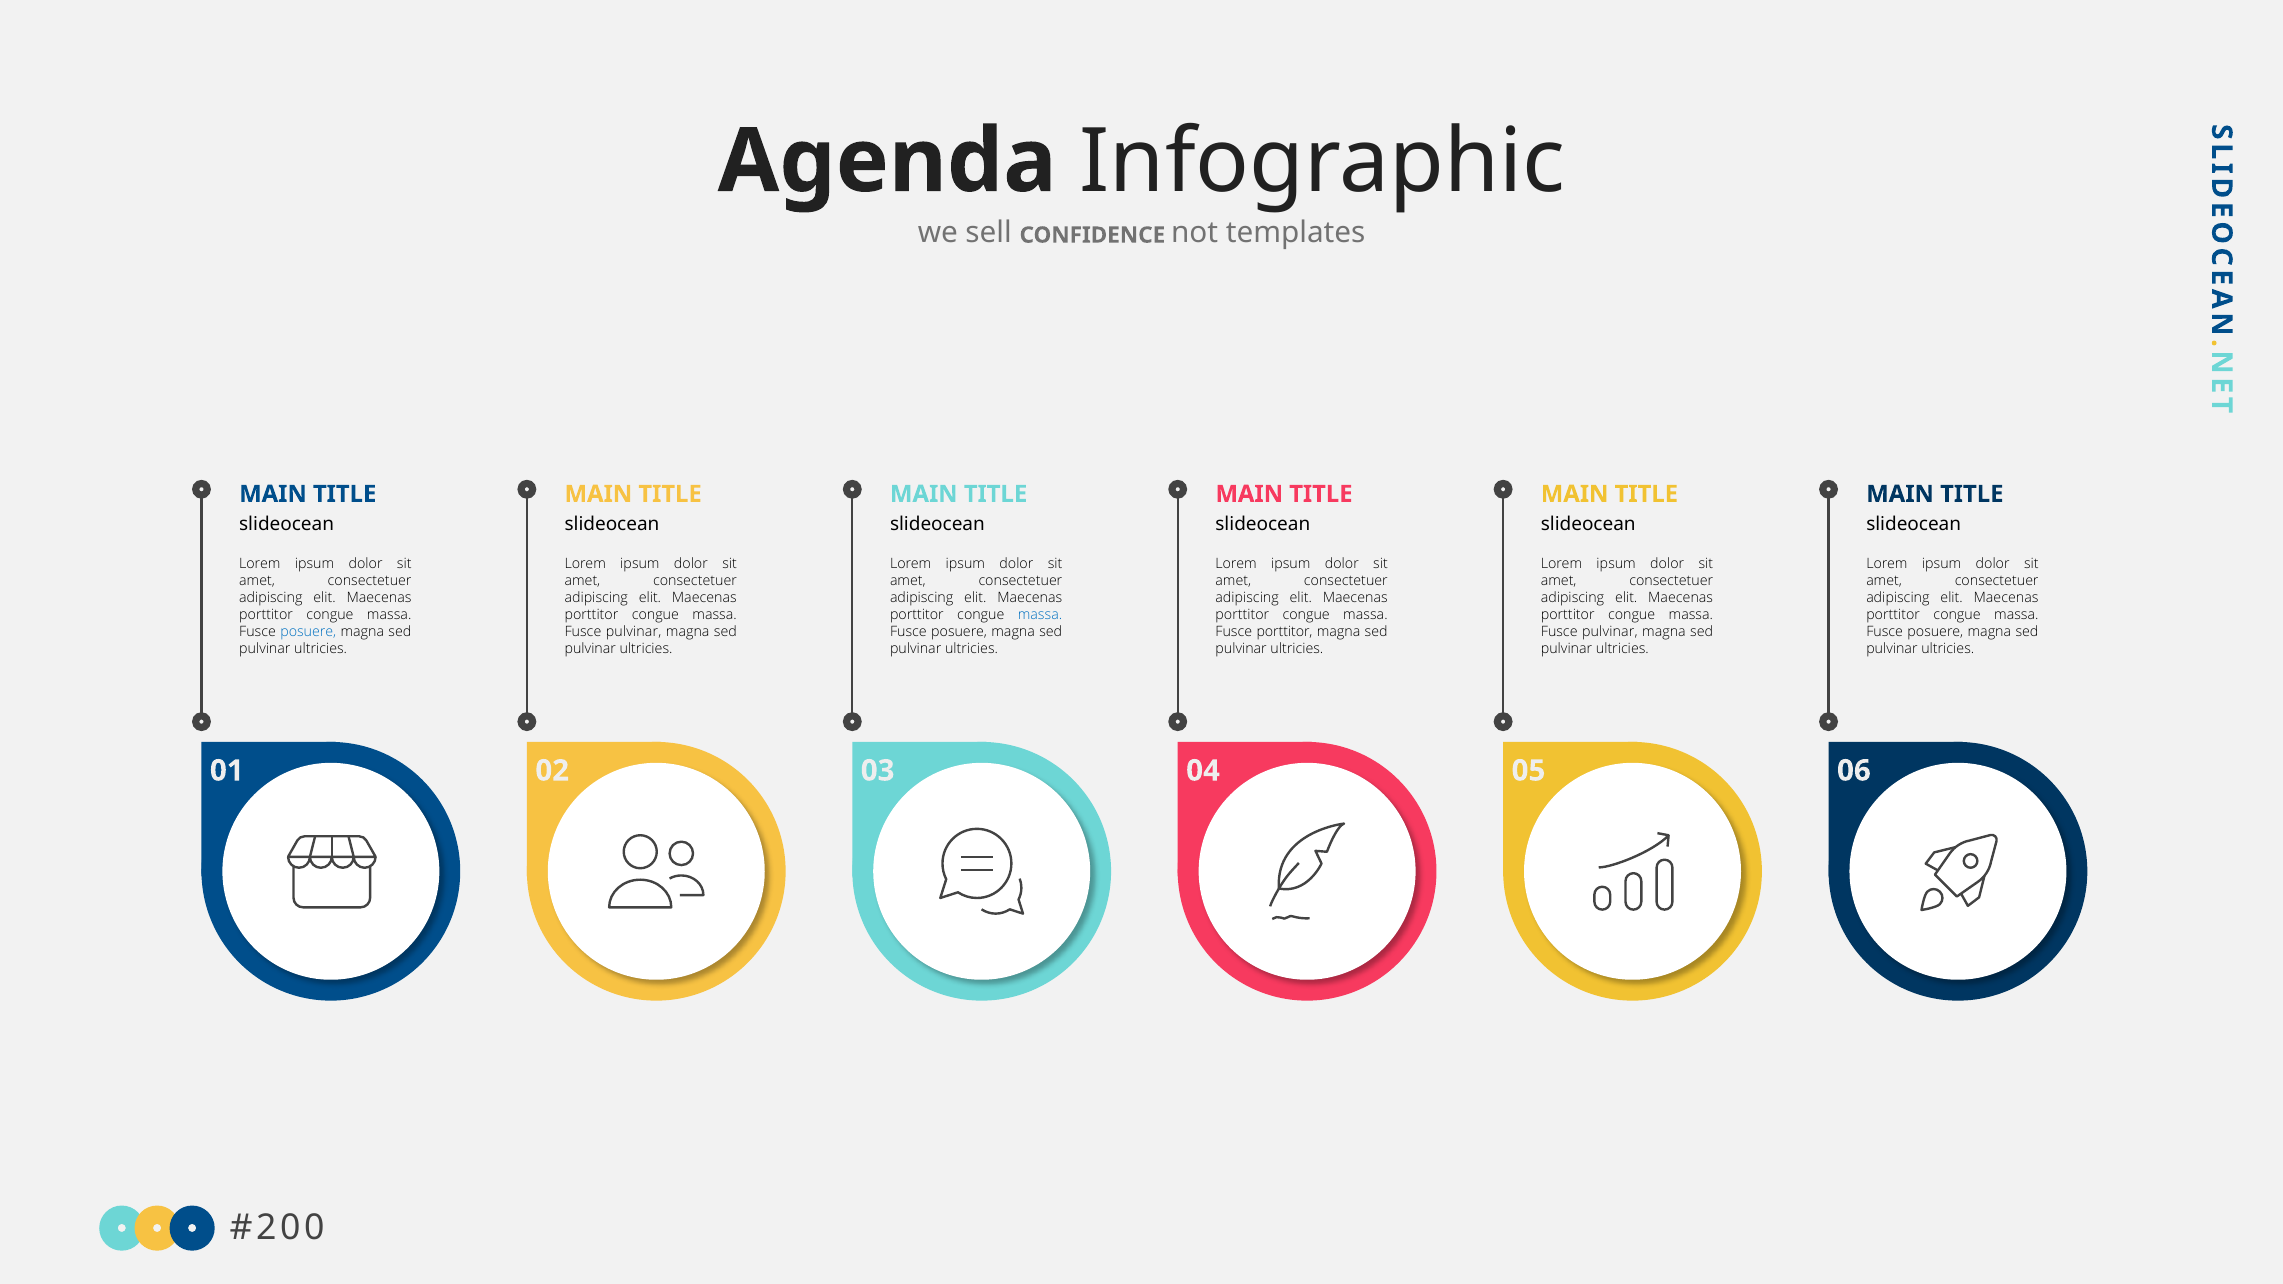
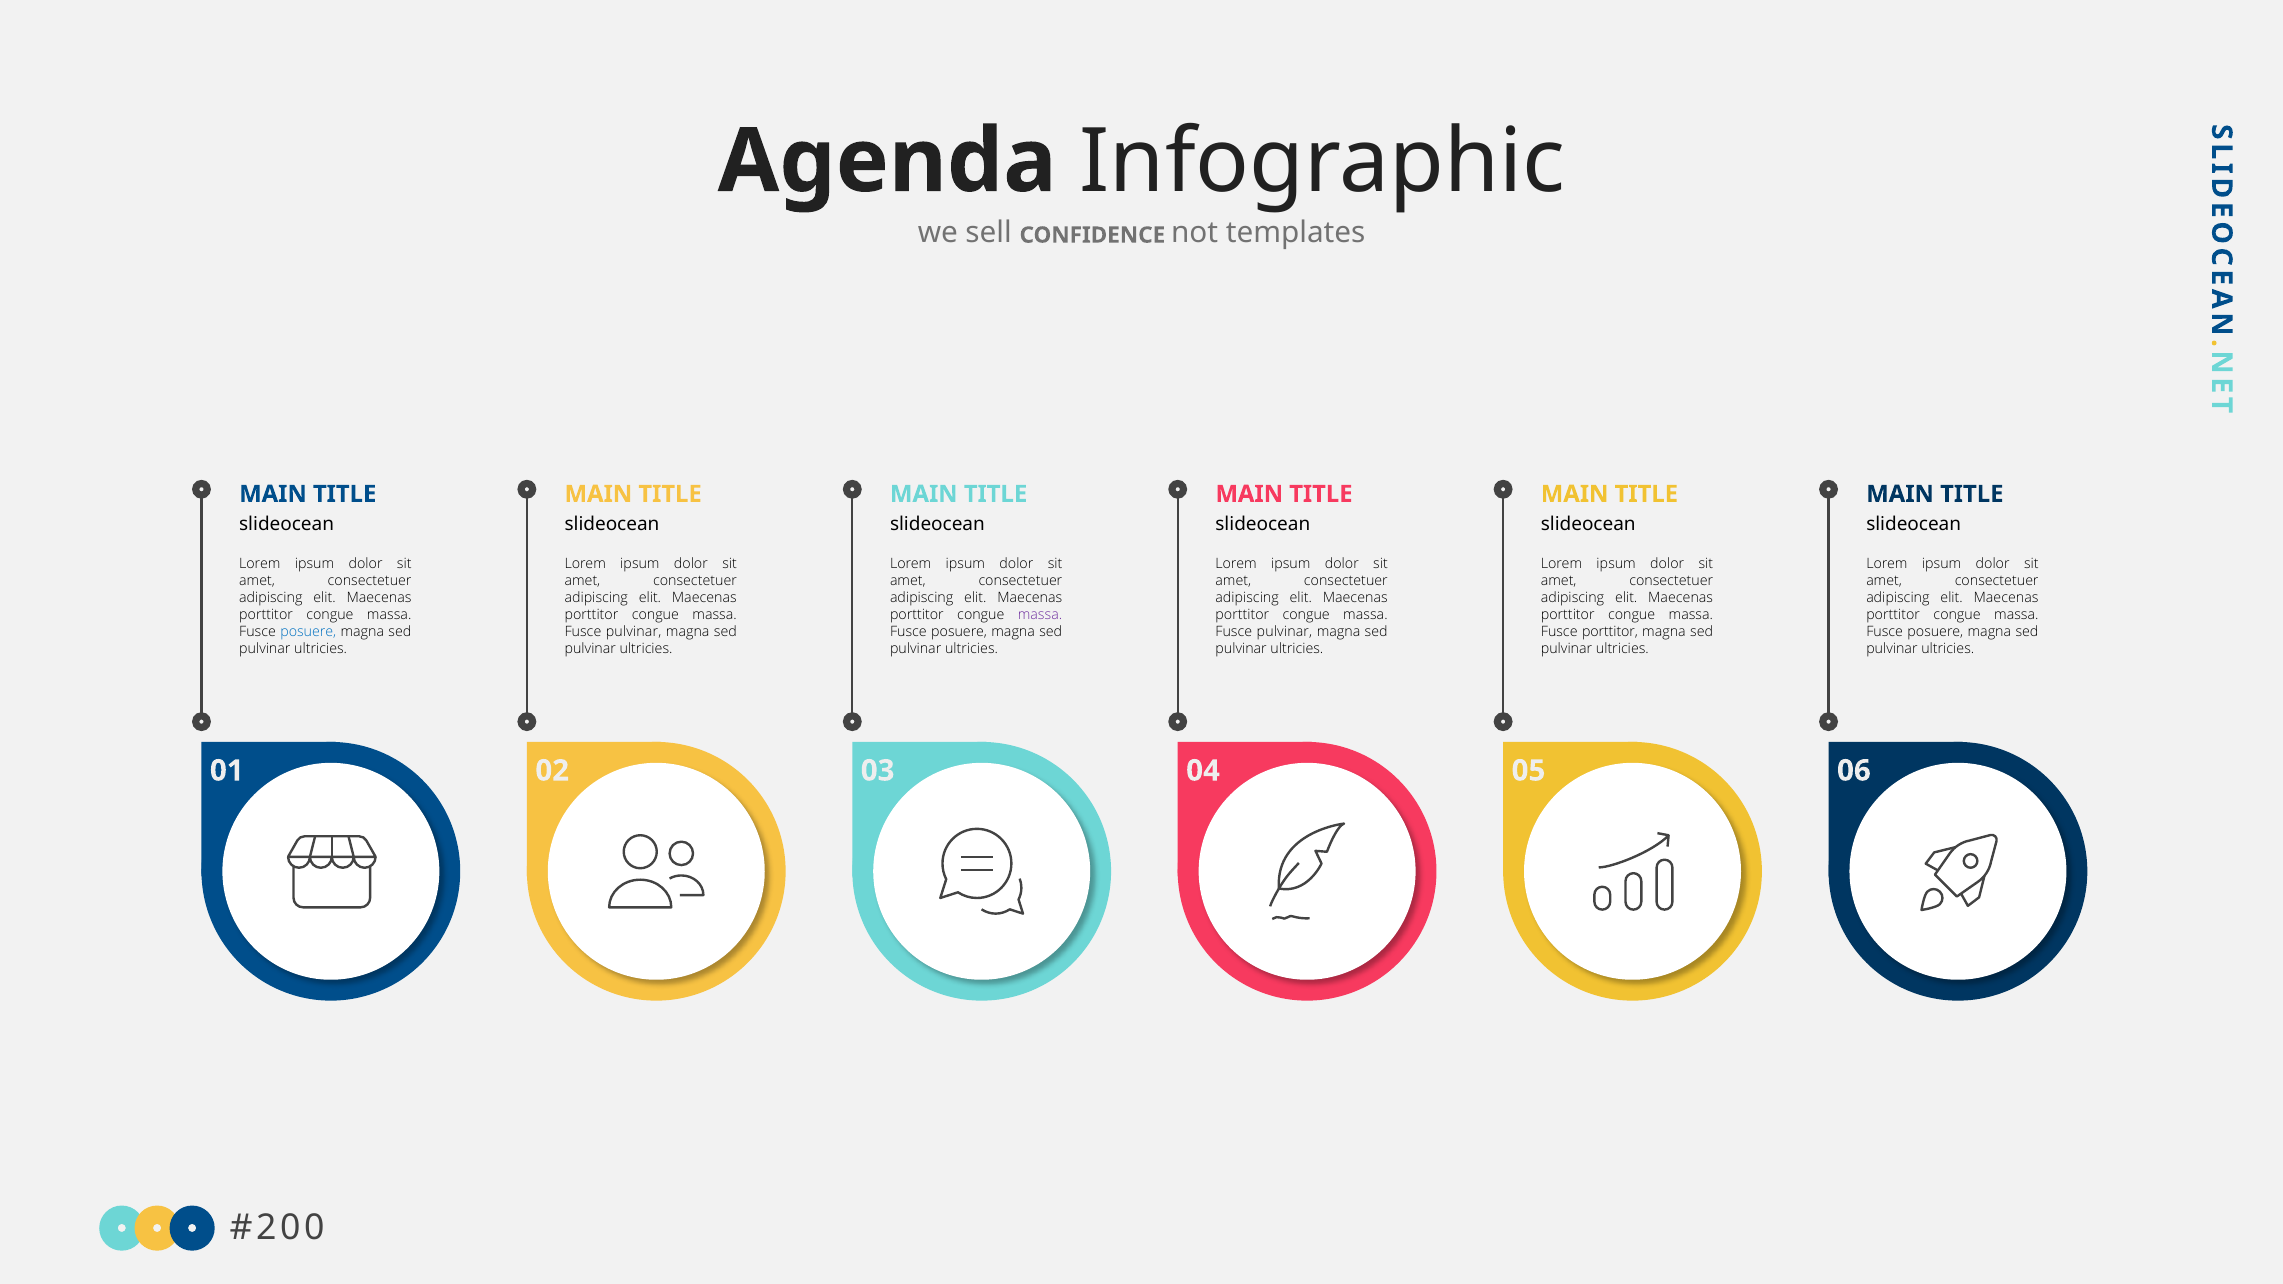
massa colour: blue -> purple (1040, 615)
porttitor: porttitor -> pulvinar (1284, 632)
pulvinar: pulvinar -> porttitor (1610, 632)
